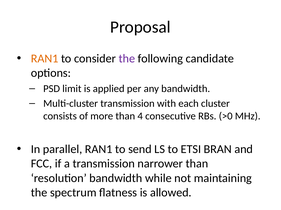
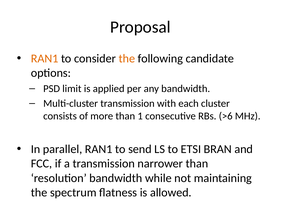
the colour: purple -> orange (127, 59)
4: 4 -> 1 (140, 116)
>0: >0 -> >6 (226, 116)
